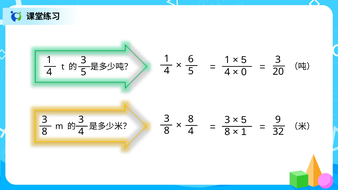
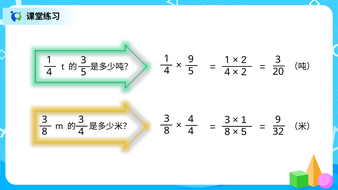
5: 5 -> 2 (244, 60)
6: 6 -> 9 (191, 59)
0: 0 -> 2 (244, 72)
5: 5 -> 1 (244, 120)
8: 8 -> 4 (191, 119)
1: 1 -> 5 (244, 132)
